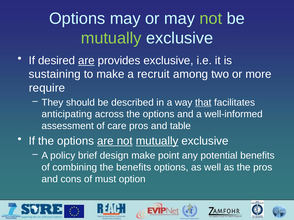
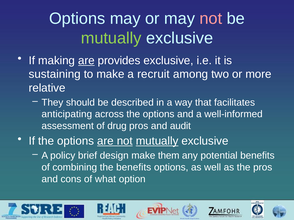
not colour: light green -> pink (211, 19)
desired: desired -> making (57, 61)
require: require -> relative (47, 88)
that underline: present -> none (203, 103)
care: care -> drug (117, 126)
table: table -> audit (180, 126)
point: point -> them (169, 156)
must: must -> what (105, 179)
